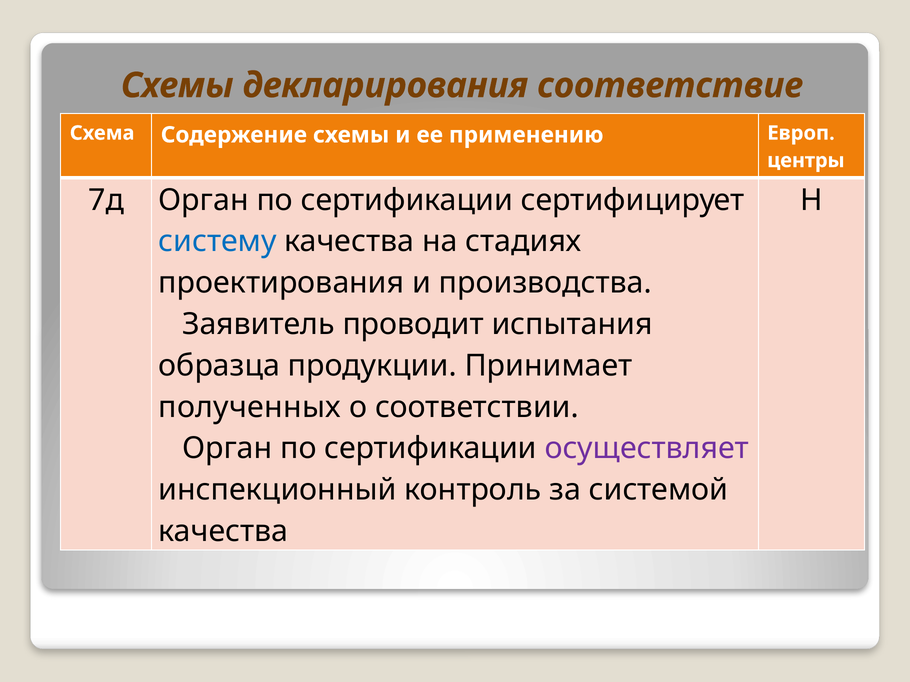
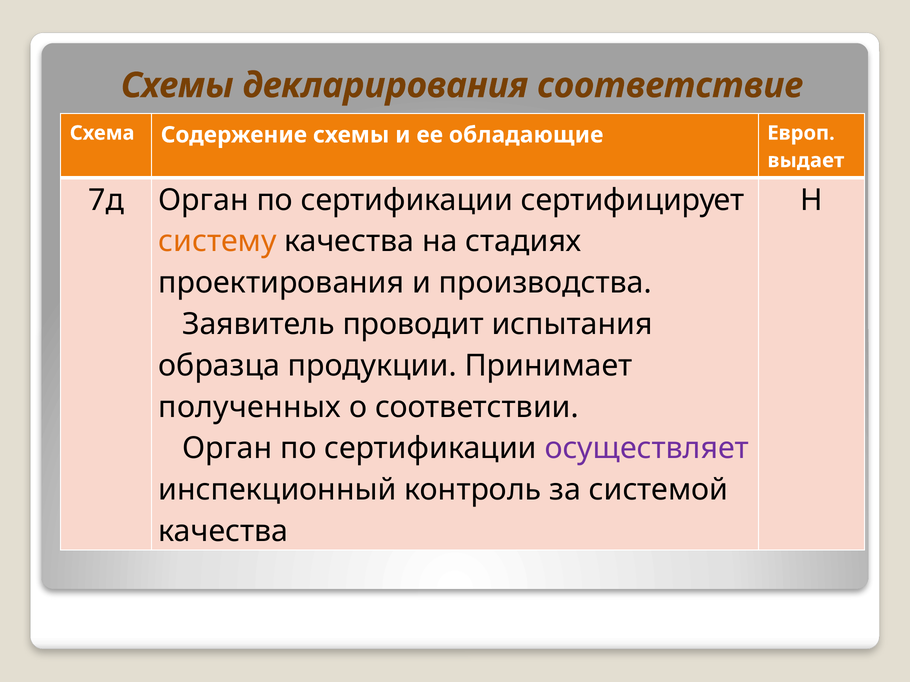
применению: применению -> обладающие (526, 135)
центры: центры -> выдает (806, 161)
систему colour: blue -> orange (217, 242)
